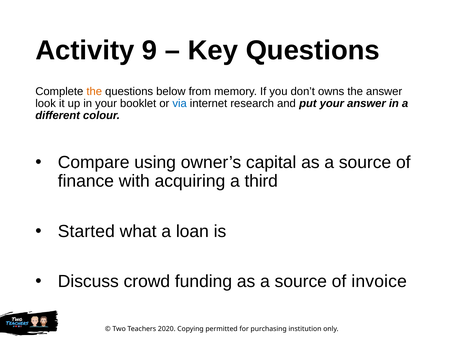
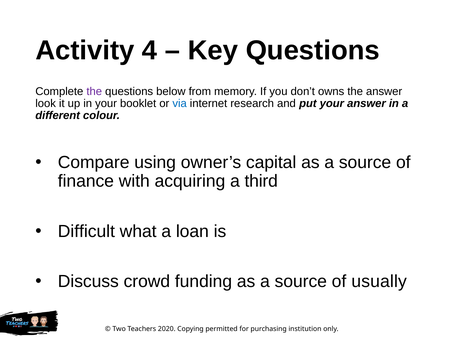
9: 9 -> 4 (150, 50)
the colour: orange -> purple (94, 91)
Started: Started -> Difficult (86, 231)
invoice: invoice -> usually (379, 281)
